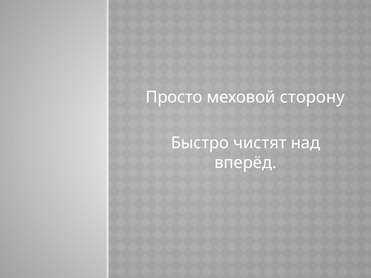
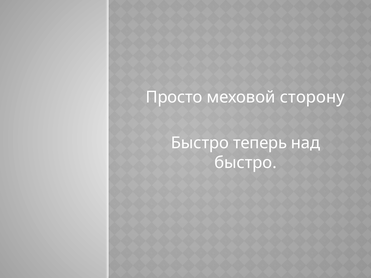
чистят: чистят -> теперь (260, 143)
вперёд: вперёд -> быстро (246, 163)
